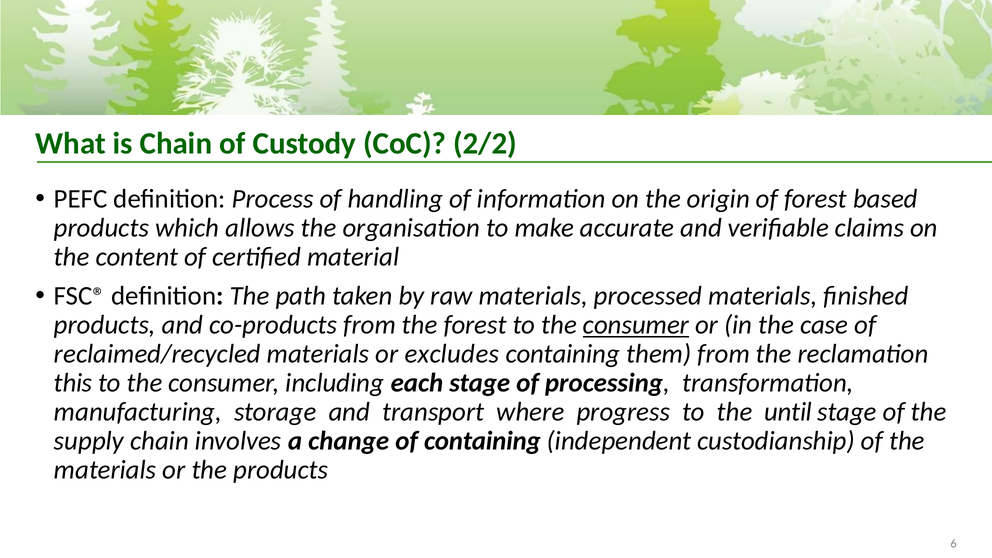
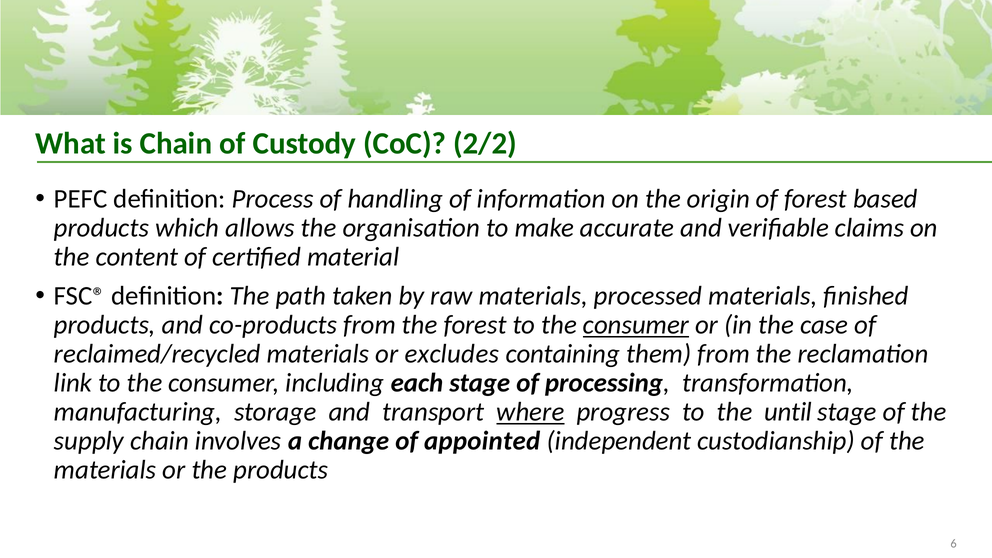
this: this -> link (73, 383)
where underline: none -> present (530, 412)
of containing: containing -> appointed (482, 441)
